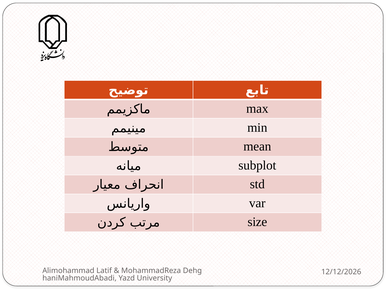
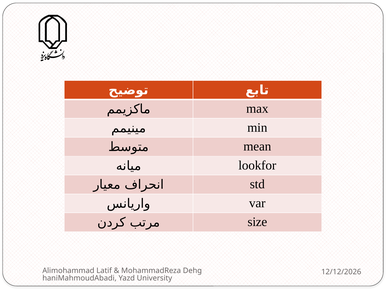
subplot: subplot -> lookfor (257, 165)
